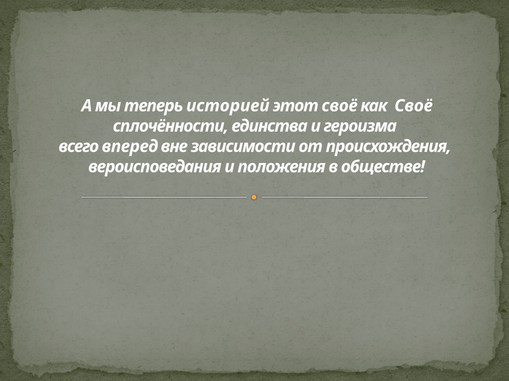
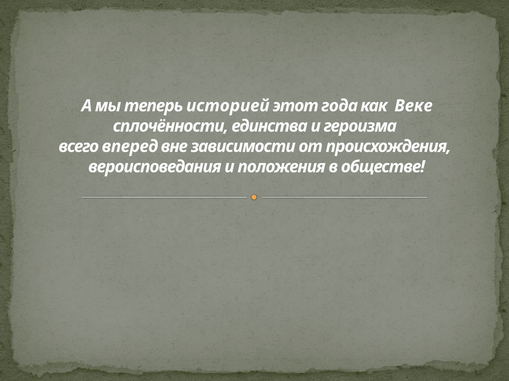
этот своё: своё -> года (340, 106)
как Своё: Своё -> Веке (413, 106)
